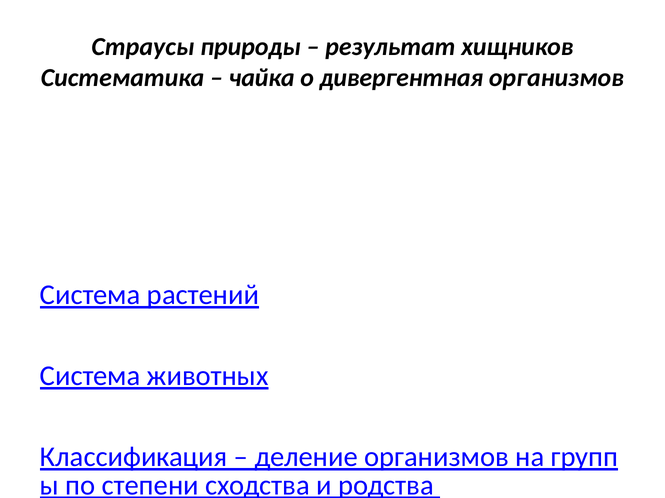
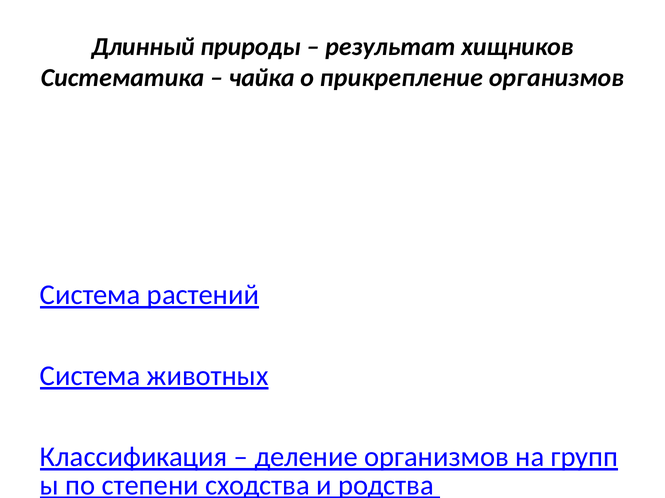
Страусы: Страусы -> Длинный (143, 47)
дивергентная: дивергентная -> прикрепление (401, 78)
